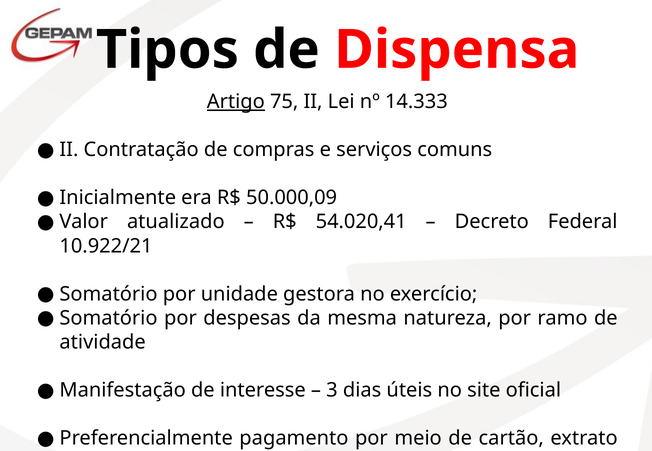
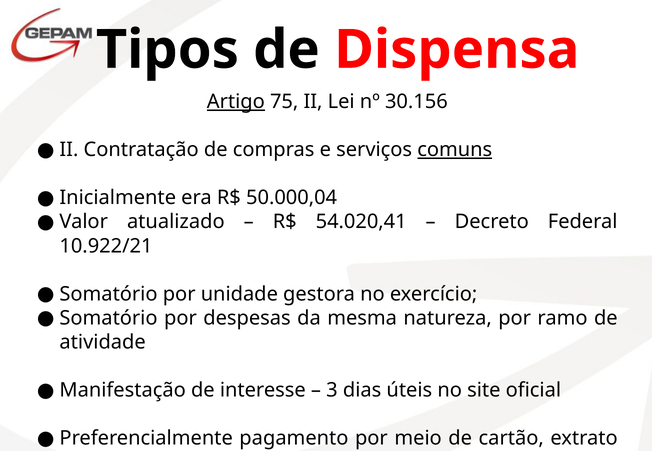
14.333: 14.333 -> 30.156 (416, 102)
comuns underline: none -> present (455, 150)
50.000,09: 50.000,09 -> 50.000,04 (292, 198)
